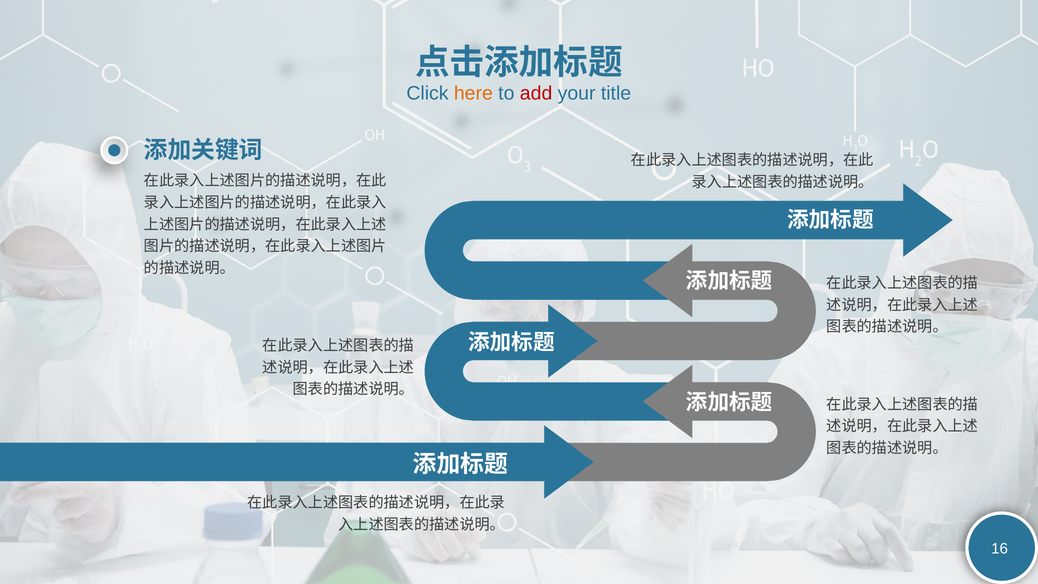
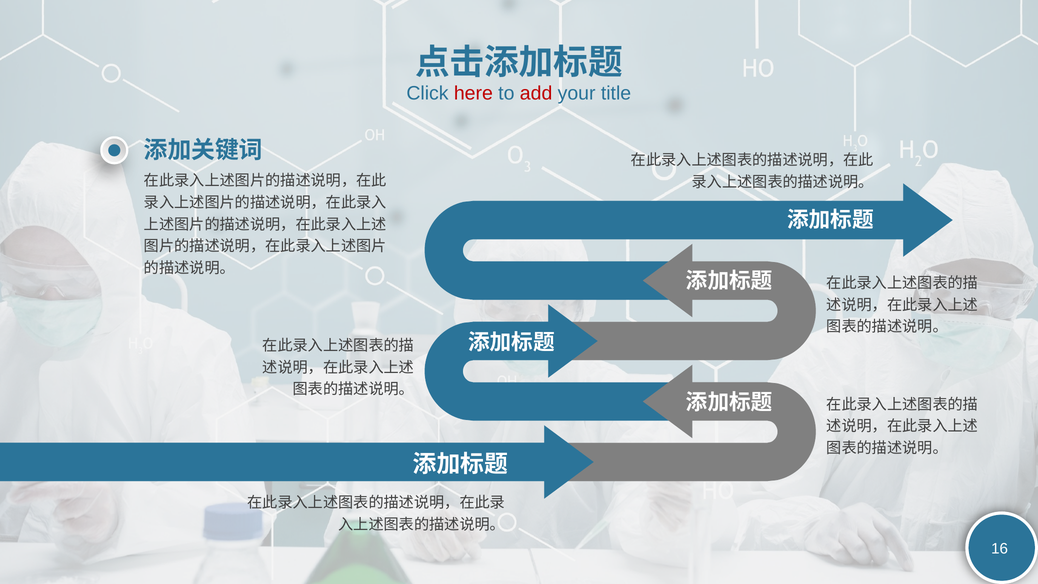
here colour: orange -> red (473, 93)
